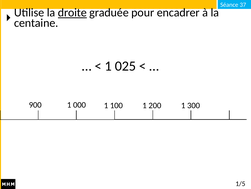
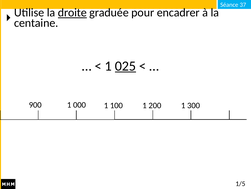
025 underline: none -> present (125, 66)
